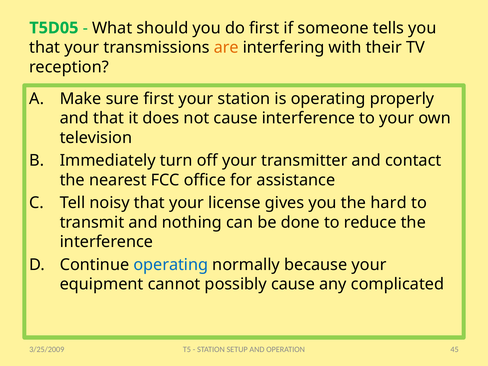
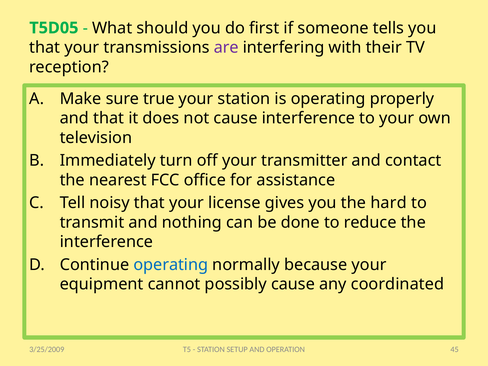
are colour: orange -> purple (226, 47)
sure first: first -> true (159, 99)
complicated: complicated -> coordinated (397, 284)
